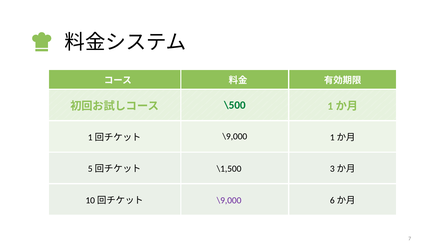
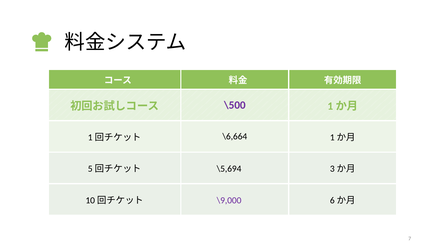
\500 colour: green -> purple (235, 105)
\9,000: \9,000 -> \6,664 (235, 137)
\1,500: \1,500 -> \5,694 (229, 169)
